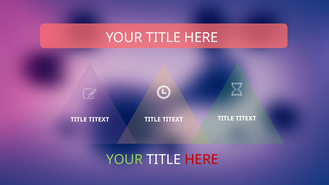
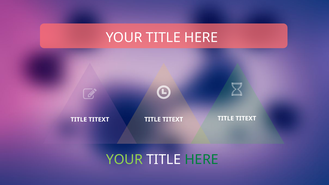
HERE colour: red -> green (201, 160)
